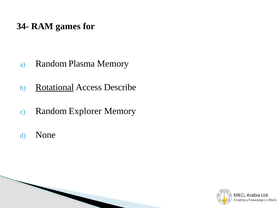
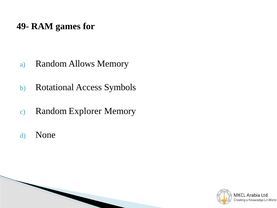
34-: 34- -> 49- (23, 26)
Plasma: Plasma -> Allows (82, 64)
Rotational underline: present -> none (55, 87)
Describe: Describe -> Symbols (120, 87)
